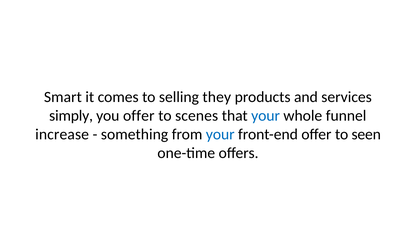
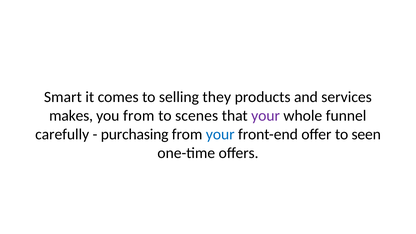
simply: simply -> makes (71, 116)
you offer: offer -> from (139, 116)
your colour: blue -> purple (266, 116)
increase: increase -> carefully (62, 134)
something: something -> purchasing (135, 134)
